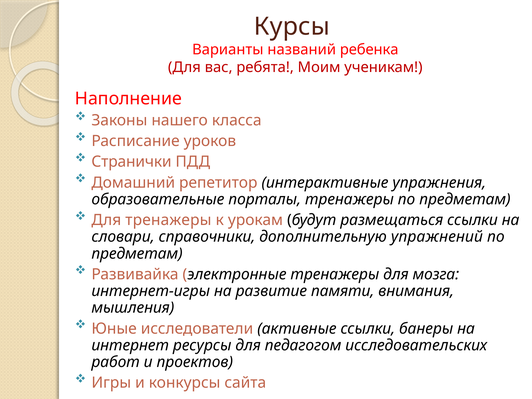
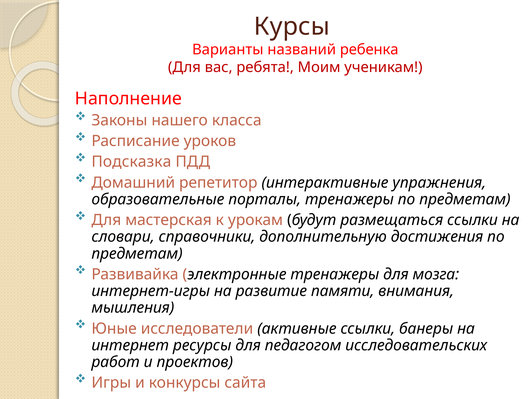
Странички: Странички -> Подсказка (131, 162)
Для тренажеры: тренажеры -> мастерская (168, 220)
упражнений: упражнений -> достижения (437, 237)
